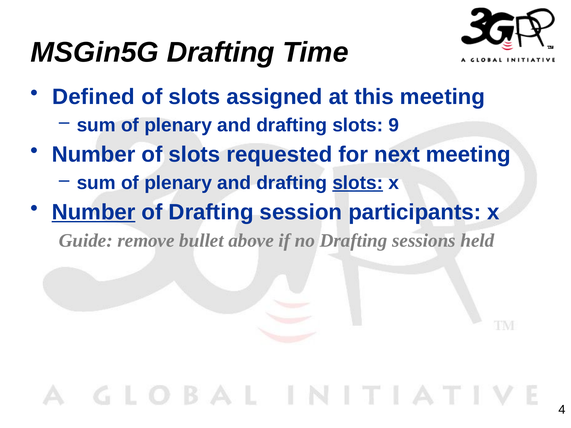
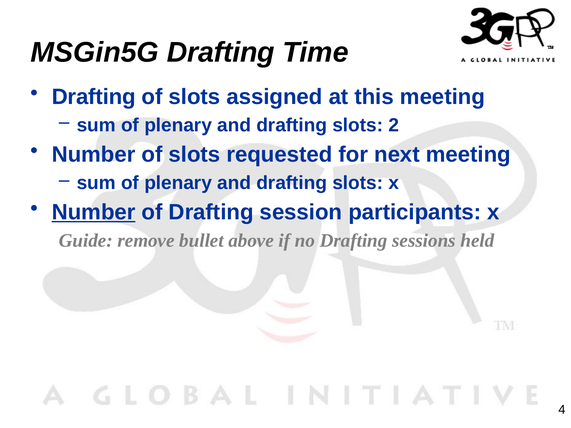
Defined: Defined -> Drafting (94, 97)
9: 9 -> 2 (394, 125)
slots underline: present -> none (358, 183)
